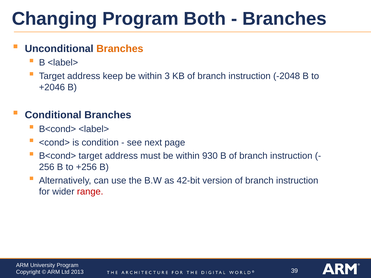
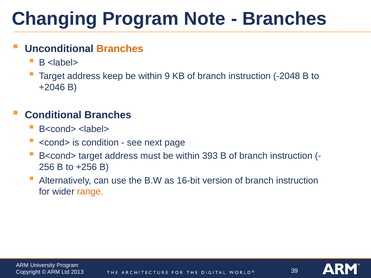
Both: Both -> Note (205, 19)
3: 3 -> 9 (167, 76)
930: 930 -> 393 (210, 156)
42-bit: 42-bit -> 16-bit (188, 181)
range colour: red -> orange (90, 192)
